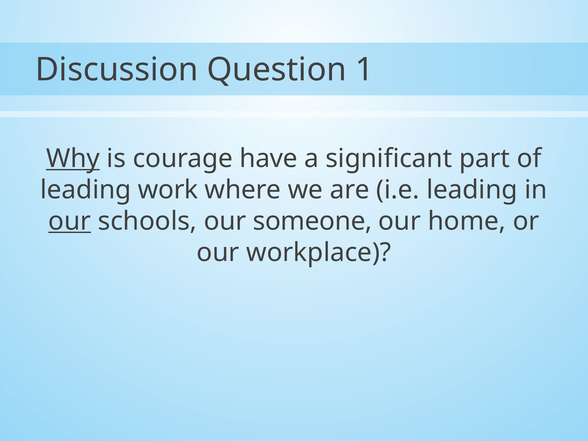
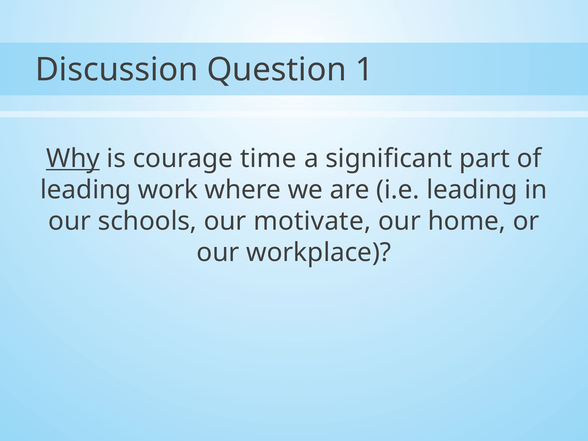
have: have -> time (268, 158)
our underline: present -> none (70, 221)
someone: someone -> motivate (312, 221)
